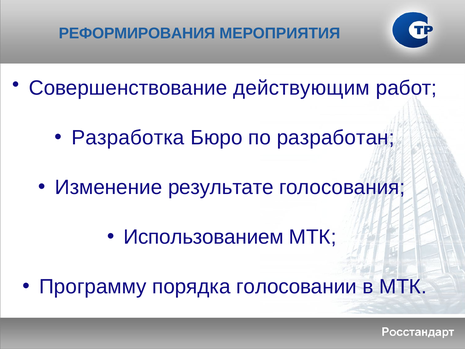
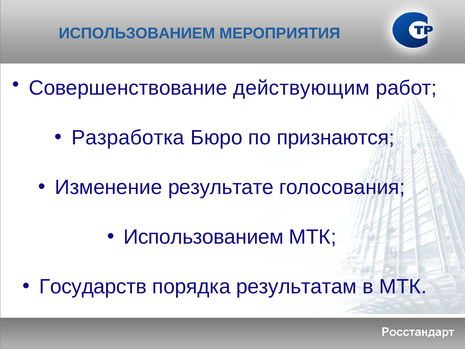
РЕФОРМИРОВАНИЯ: РЕФОРМИРОВАНИЯ -> ИСПОЛЬЗОВАНИЕМ (137, 33)
разработан: разработан -> признаются (336, 138)
Программу: Программу -> Государств (93, 286)
голосовании: голосовании -> результатам (296, 286)
